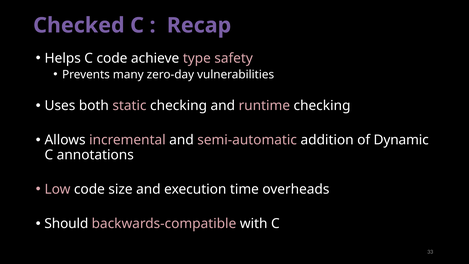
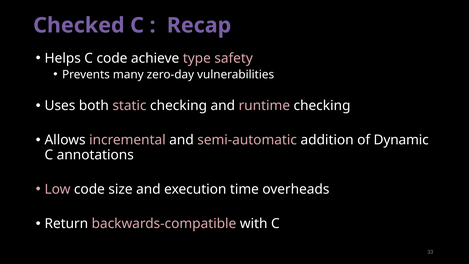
Should: Should -> Return (66, 224)
